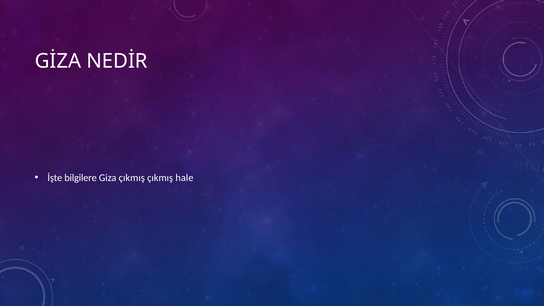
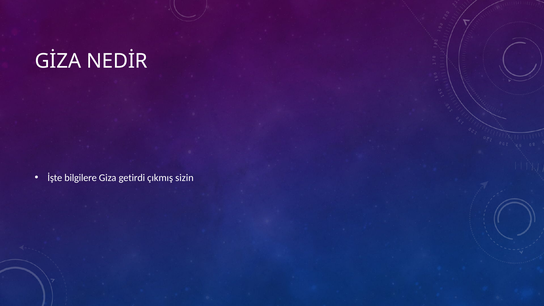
Giza çıkmış: çıkmış -> getirdi (132, 178)
hale: hale -> sizin (184, 178)
